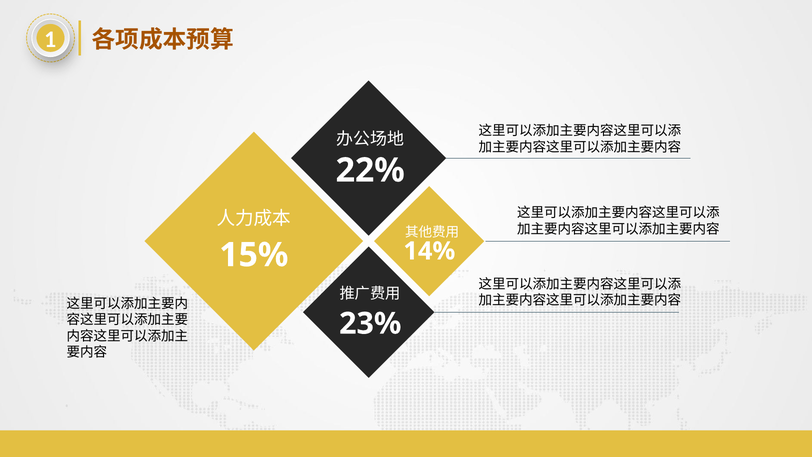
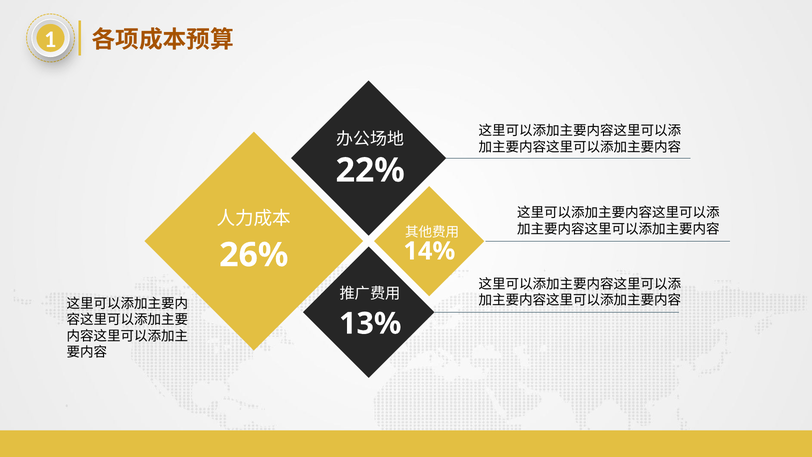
15%: 15% -> 26% (254, 255)
23%: 23% -> 13% (370, 323)
